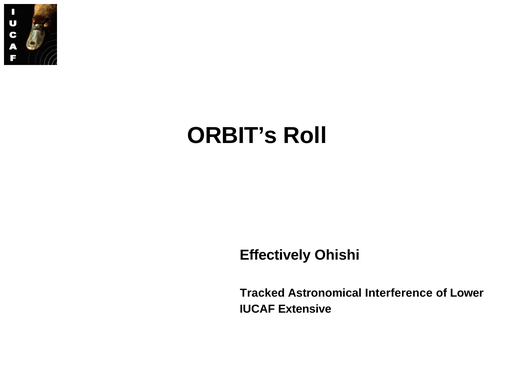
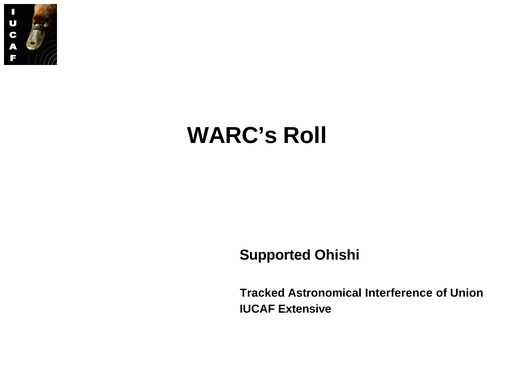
ORBIT’s: ORBIT’s -> WARC’s (232, 136)
Effectively: Effectively -> Supported (275, 255)
Lower: Lower -> Union (467, 293)
